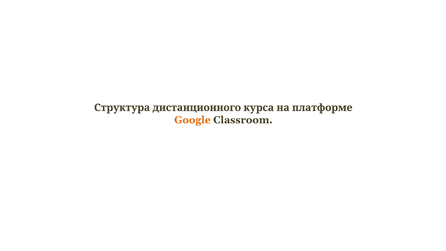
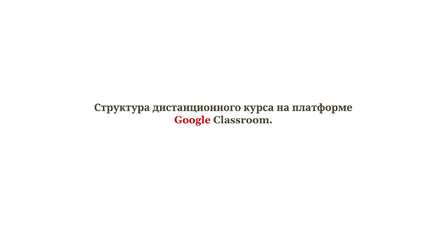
Google colour: orange -> red (192, 120)
